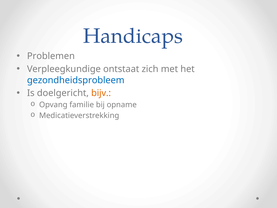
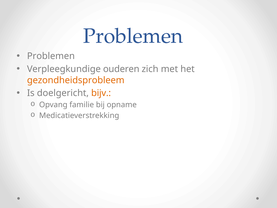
Handicaps: Handicaps -> Problemen (133, 36)
ontstaat: ontstaat -> ouderen (121, 69)
gezondheidsprobleem colour: blue -> orange (76, 80)
